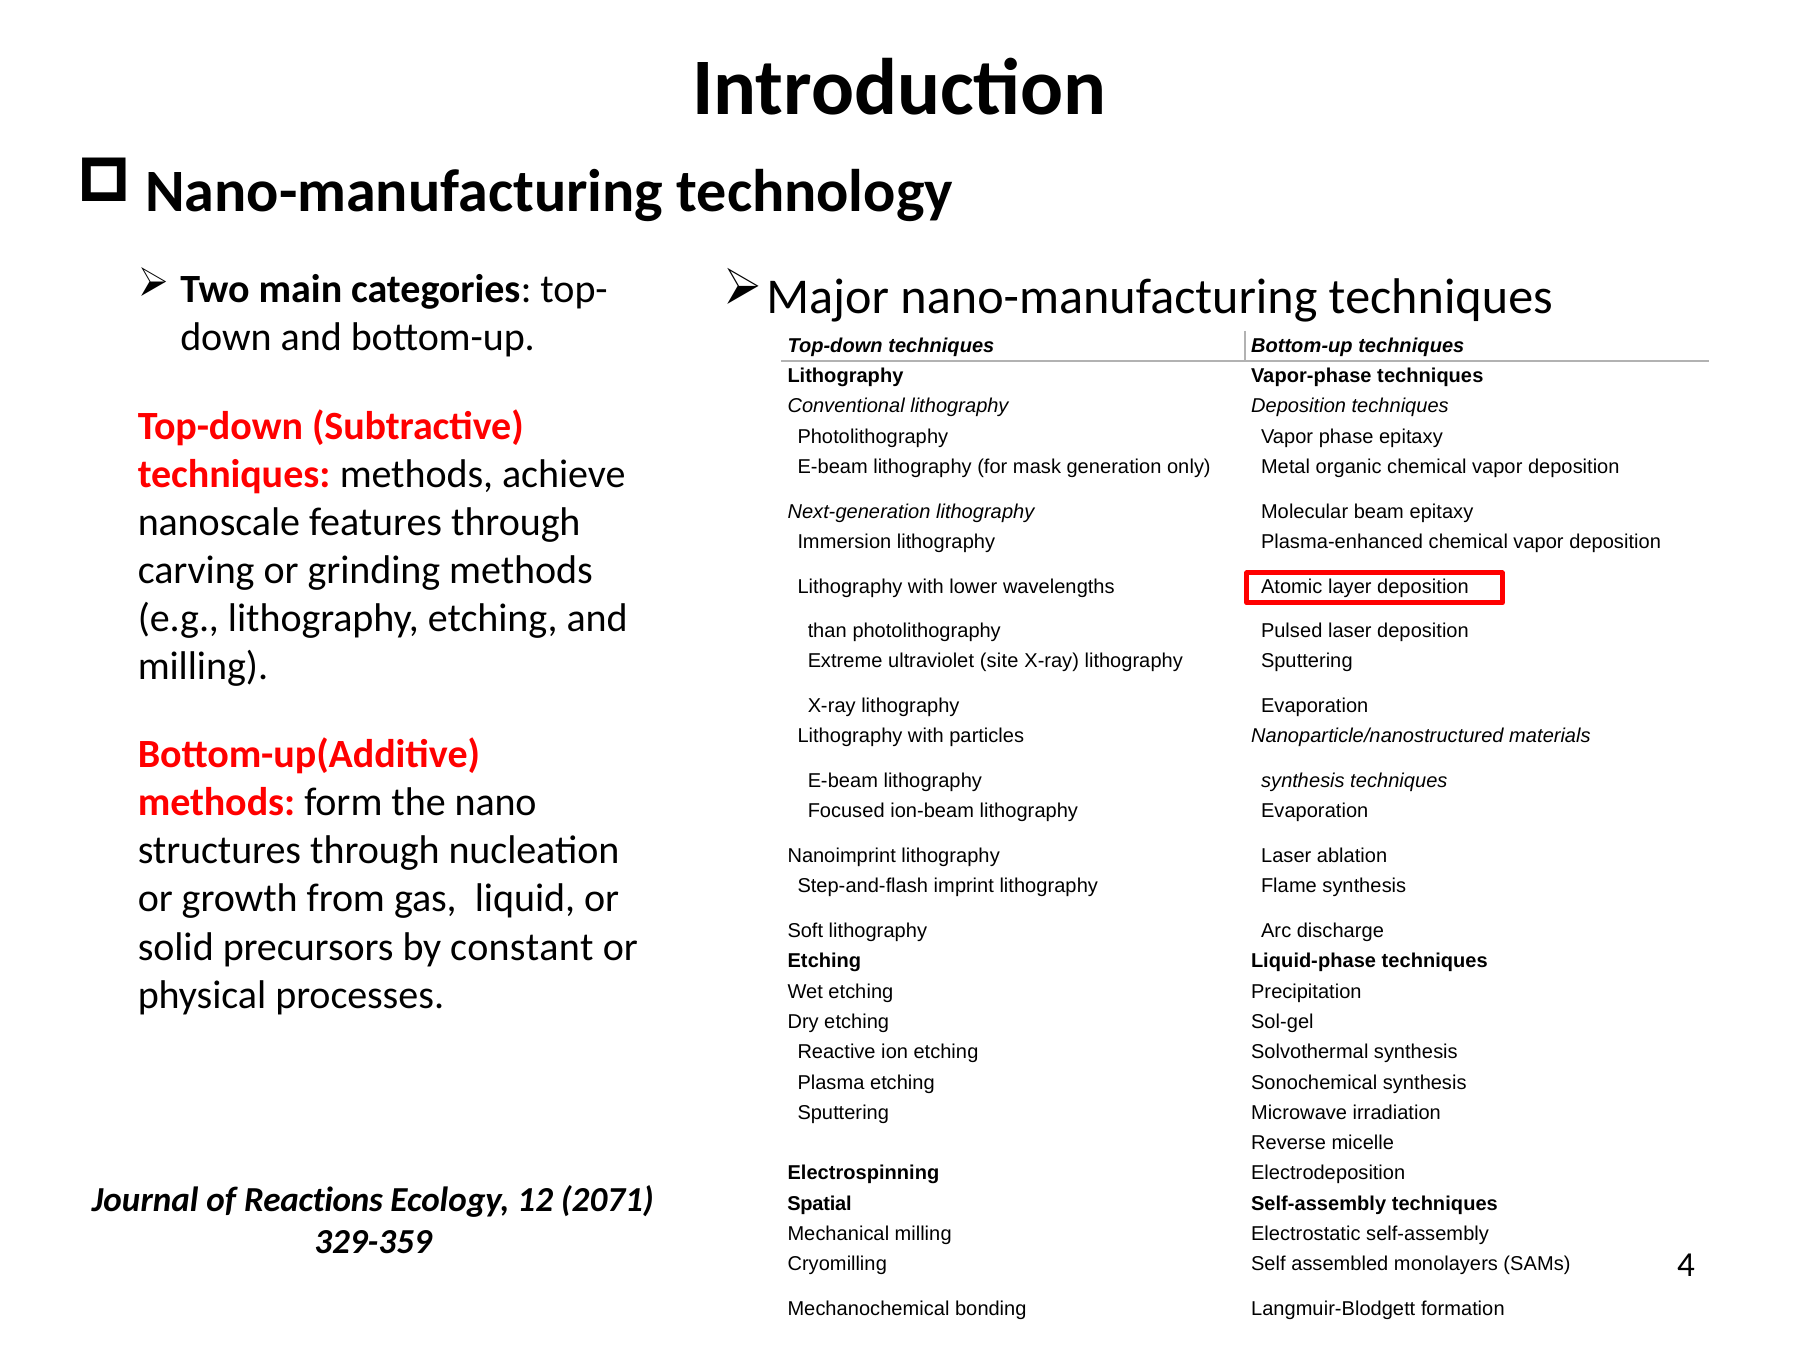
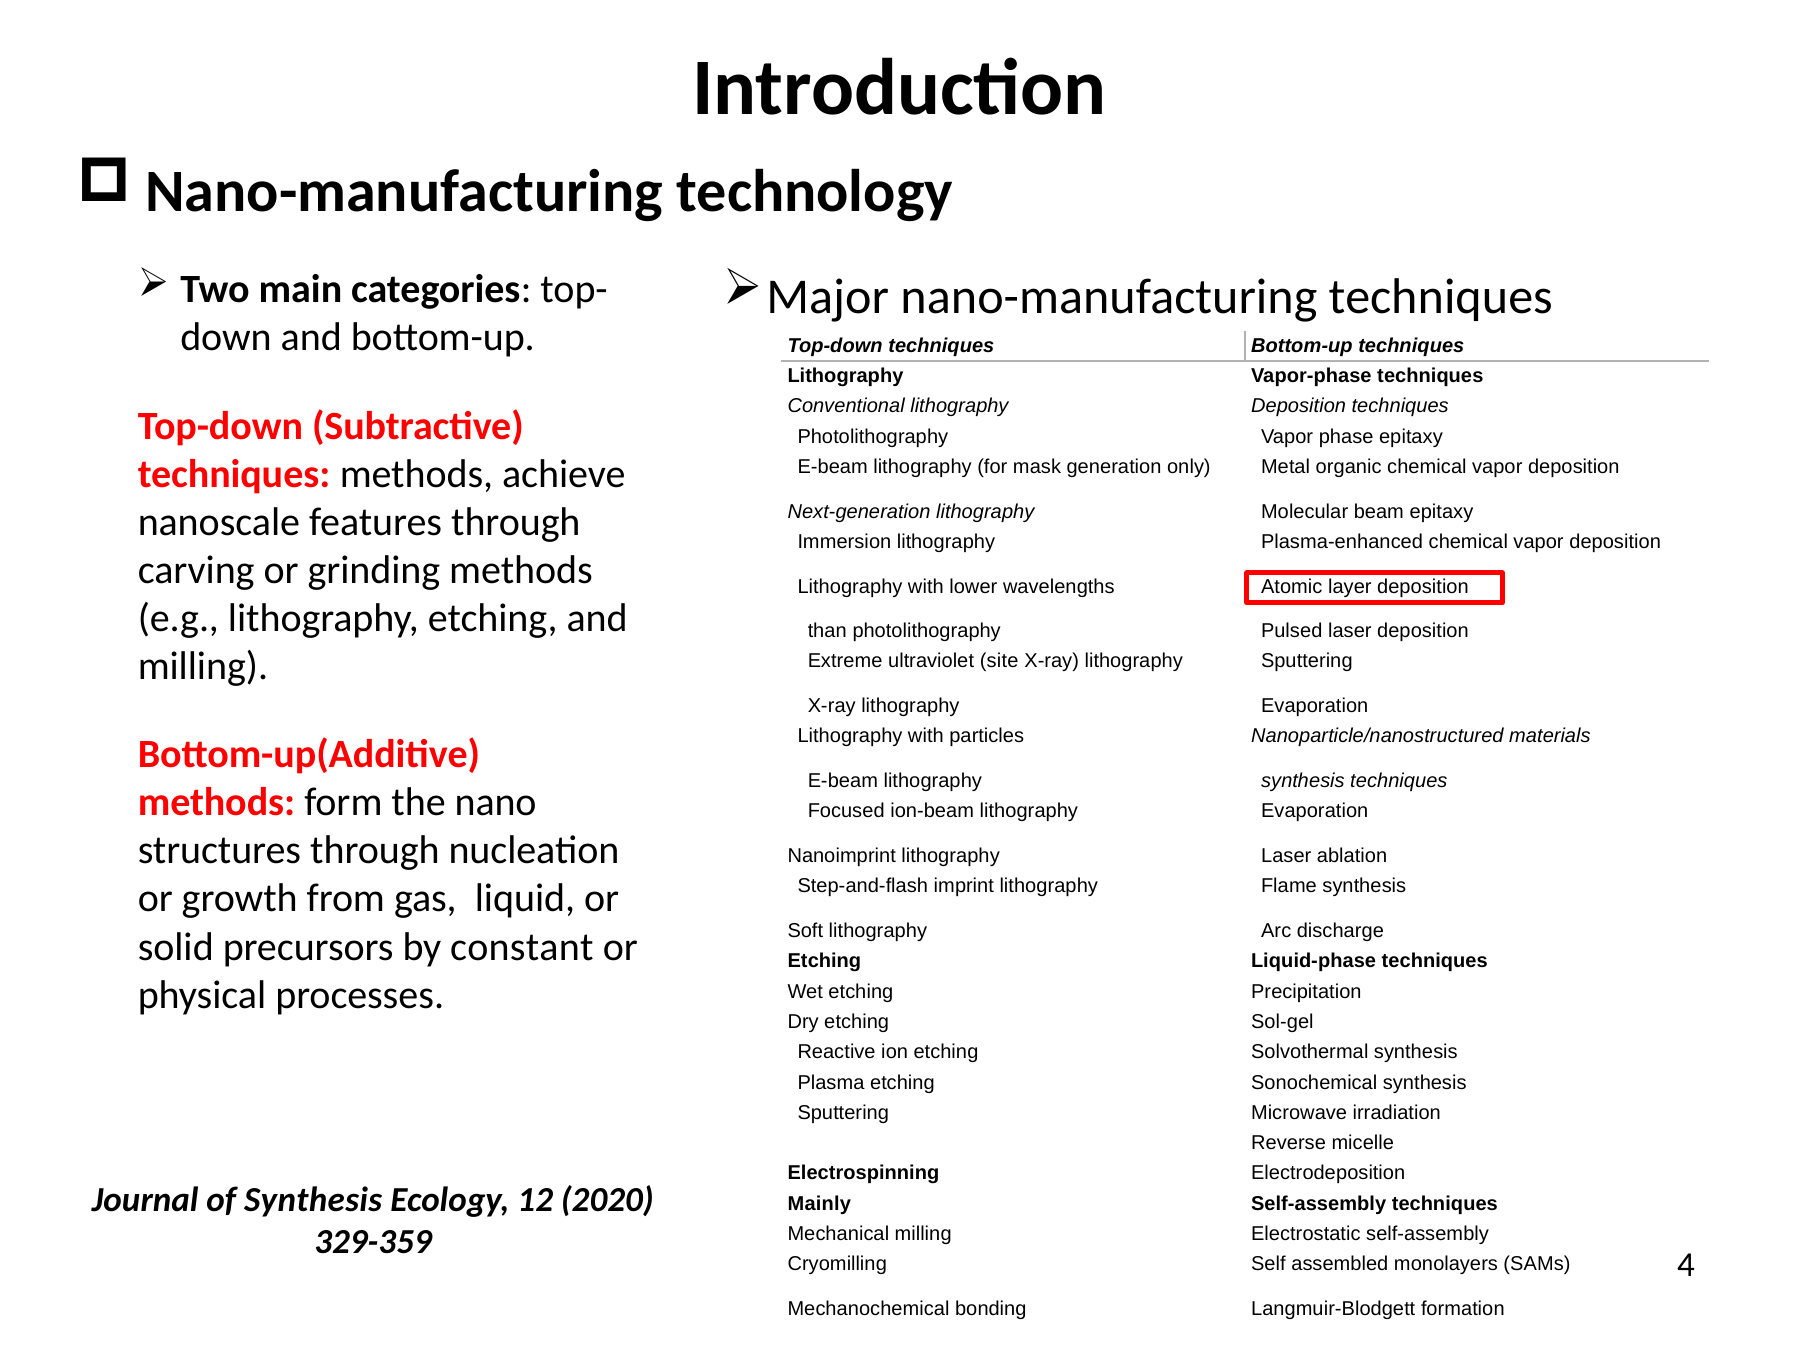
of Reactions: Reactions -> Synthesis (313, 1199)
2071: 2071 -> 2020 (607, 1199)
Spatial: Spatial -> Mainly (819, 1203)
